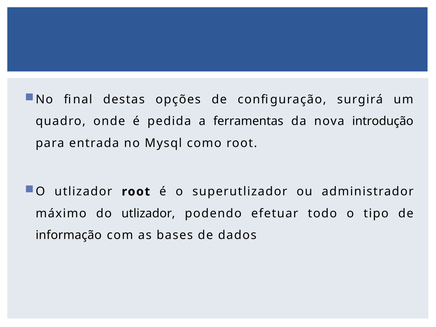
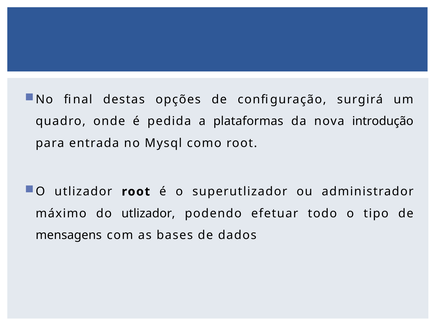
ferramentas: ferramentas -> plataformas (248, 121)
informação: informação -> mensagens (69, 235)
